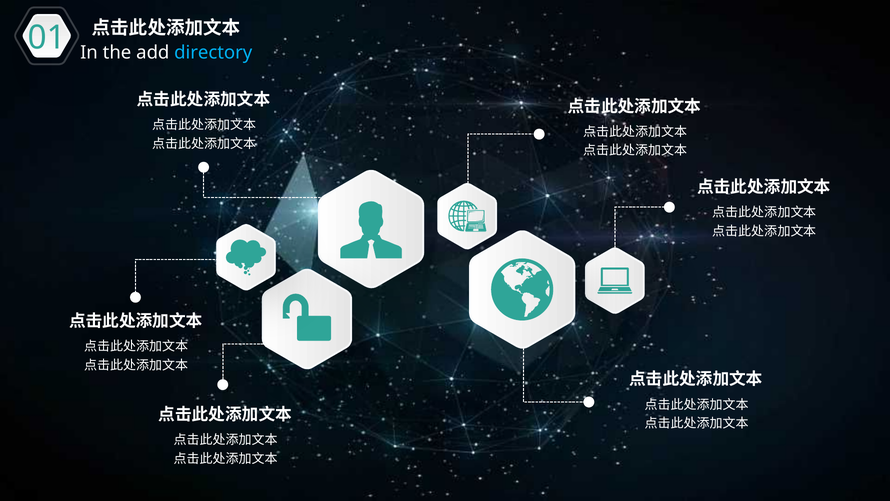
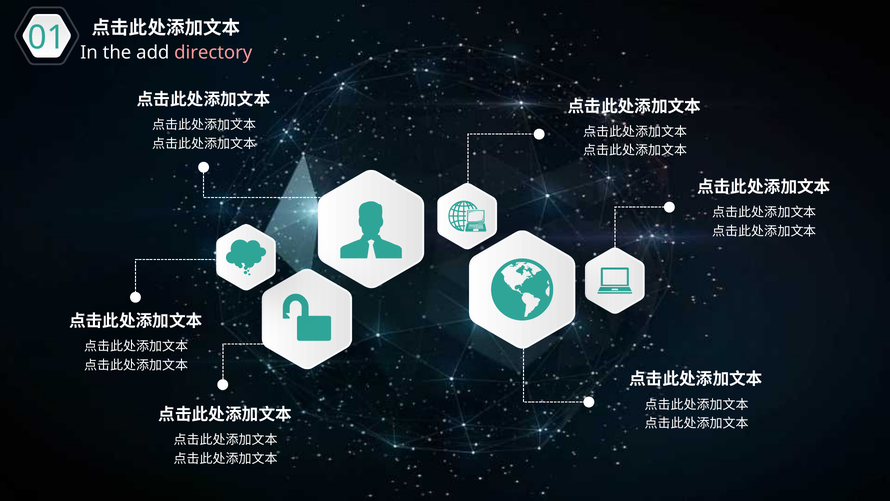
directory colour: light blue -> pink (213, 52)
